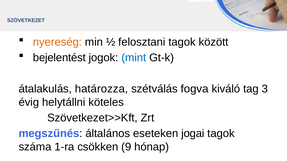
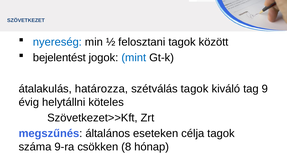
nyereség colour: orange -> blue (57, 42)
szétválás fogva: fogva -> tagok (195, 89)
3: 3 -> 9 (265, 89)
jogai: jogai -> célja (193, 134)
1-ra: 1-ra -> 9-ra (64, 147)
9: 9 -> 8 (126, 147)
